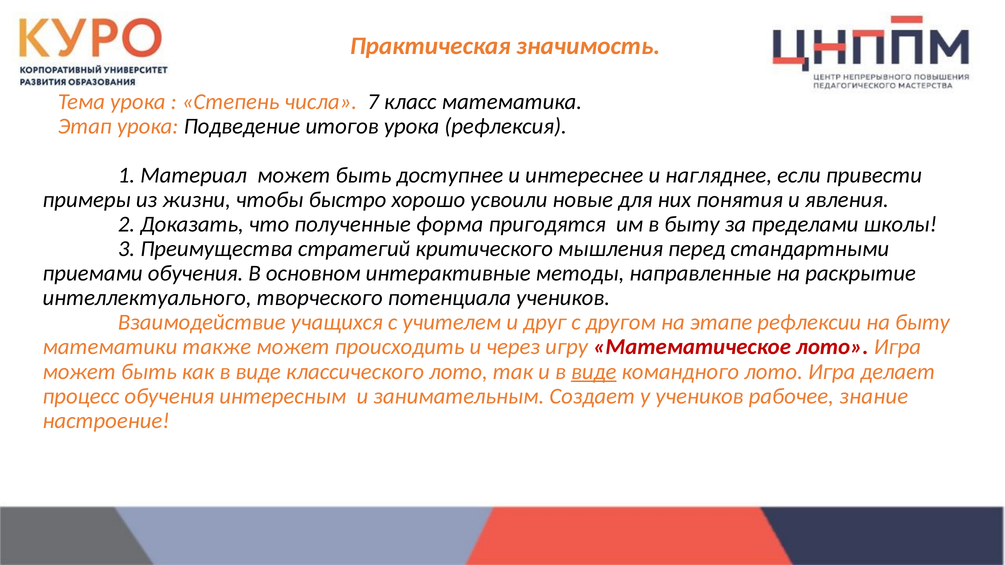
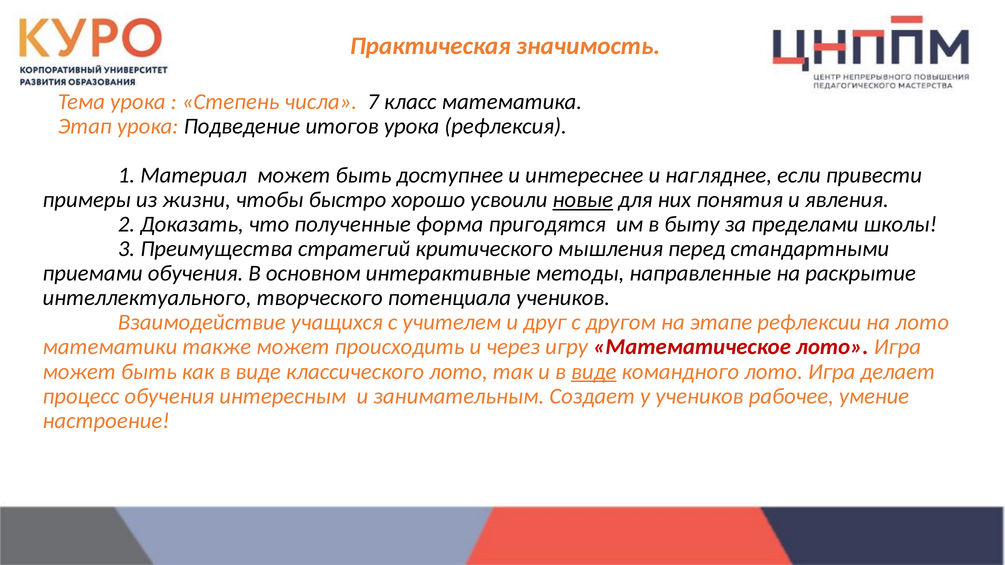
новые underline: none -> present (583, 200)
на быту: быту -> лото (922, 323)
знание: знание -> умение (874, 396)
